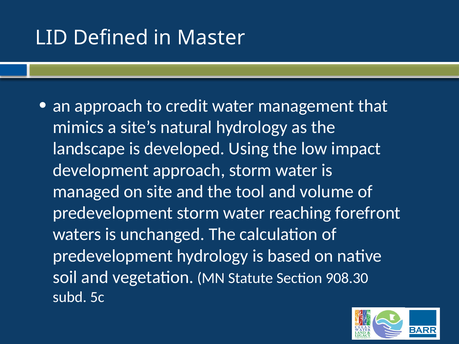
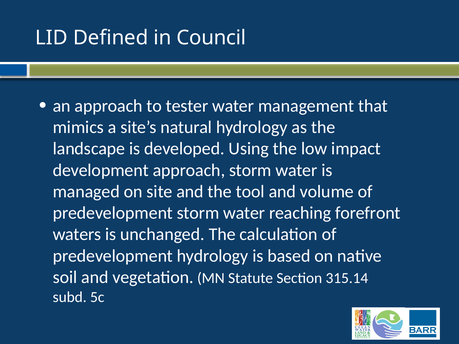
Master: Master -> Council (211, 38)
credit: credit -> tester (187, 106)
908.30: 908.30 -> 315.14 (347, 278)
